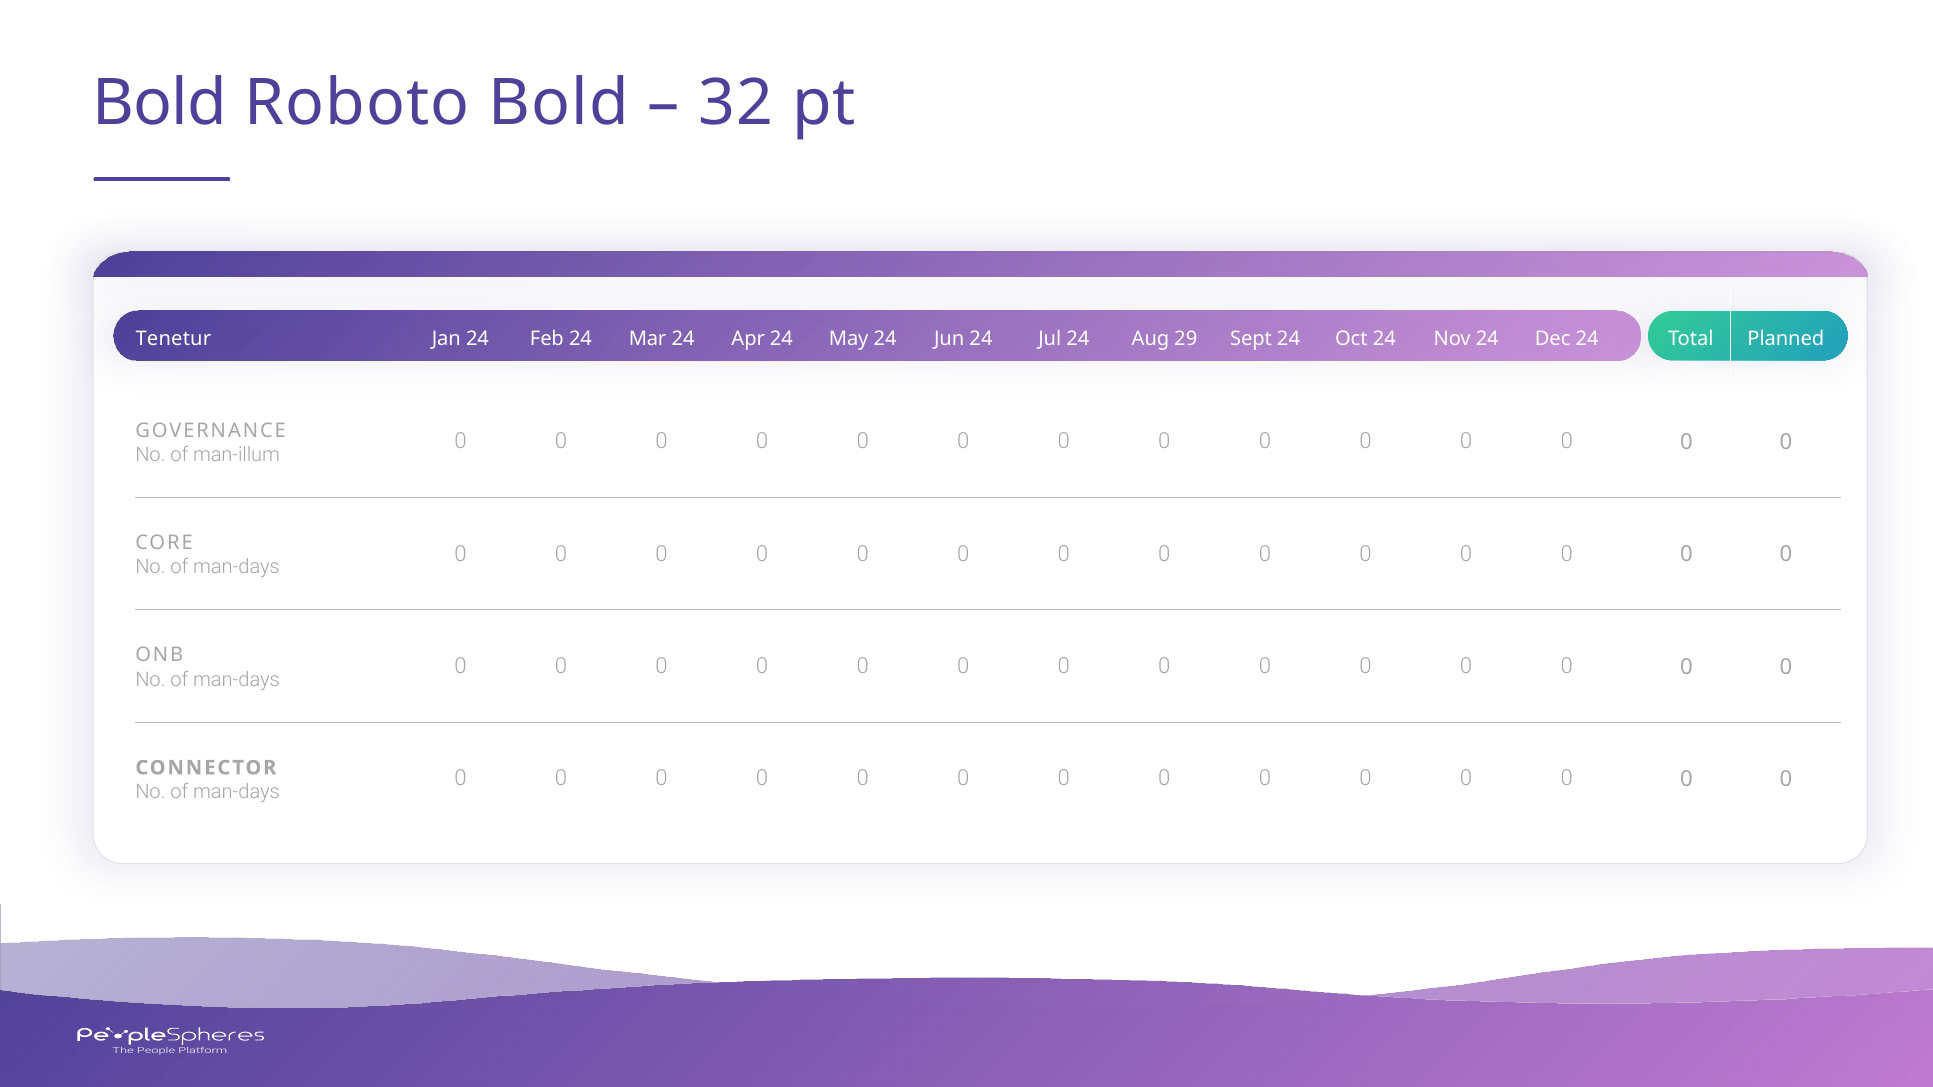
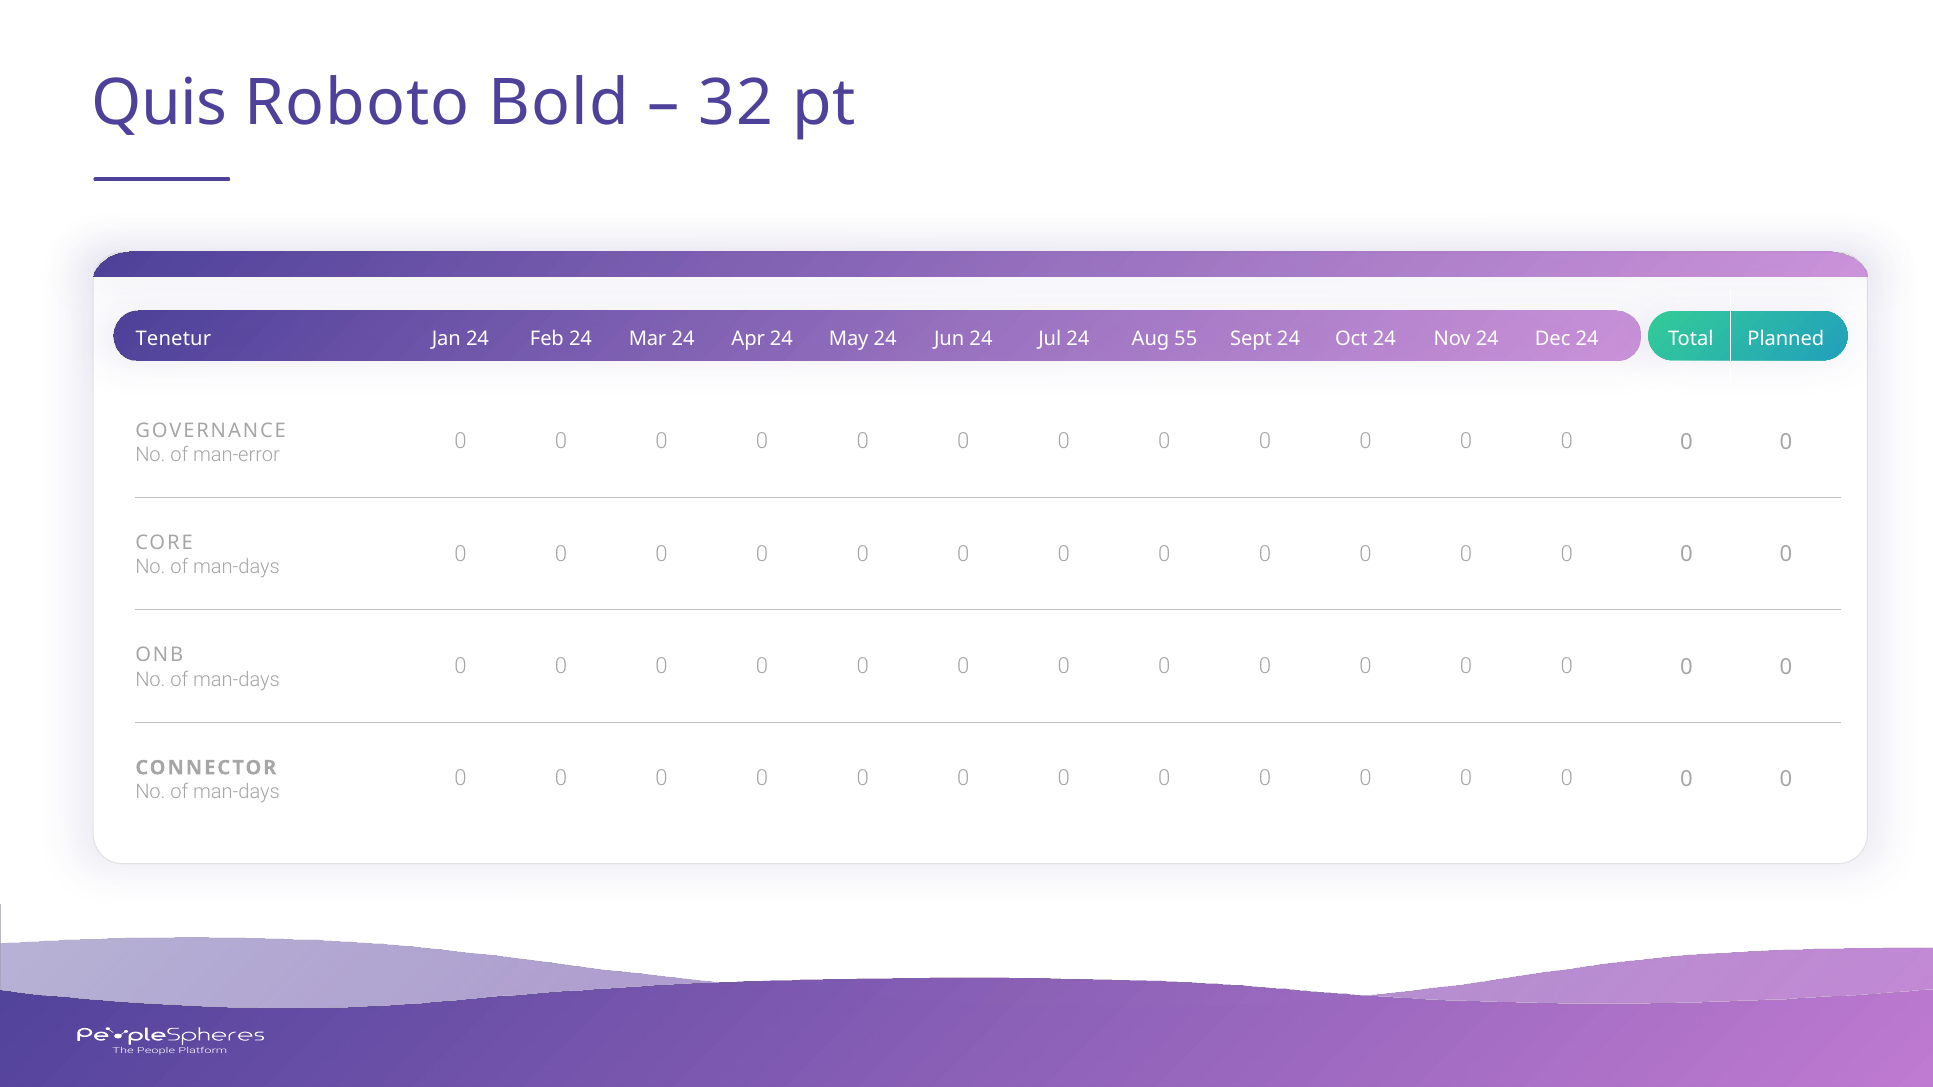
Bold: Bold -> Quis (160, 104)
29: 29 -> 55 (1186, 338)
man-illum: man-illum -> man-error (236, 455)
